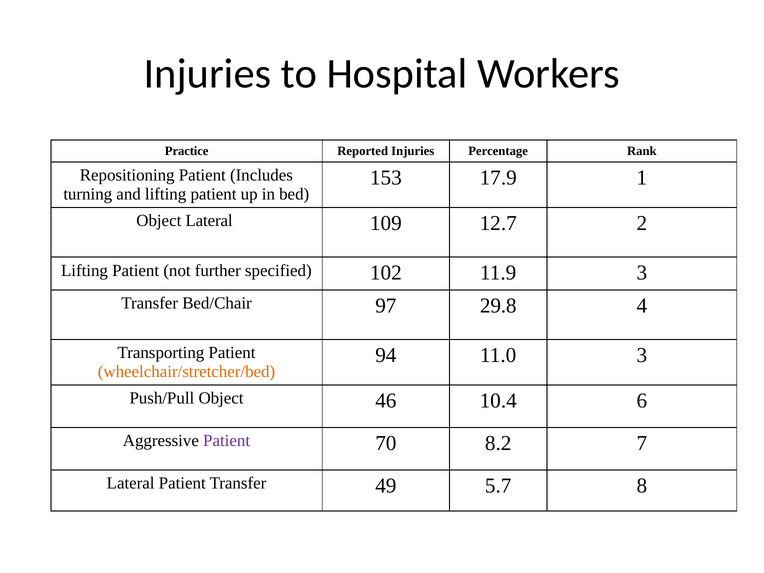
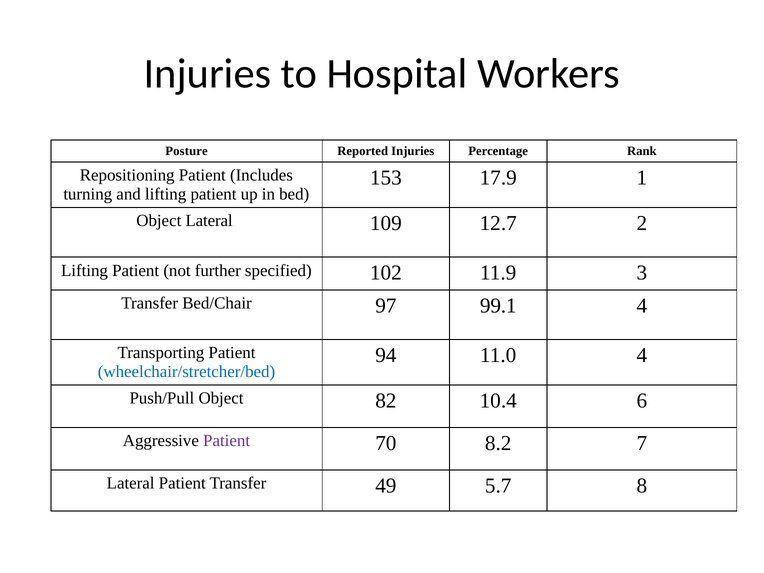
Practice: Practice -> Posture (187, 151)
29.8: 29.8 -> 99.1 (498, 306)
11.0 3: 3 -> 4 (642, 355)
wheelchair/stretcher/bed colour: orange -> blue (186, 372)
46: 46 -> 82 (386, 401)
